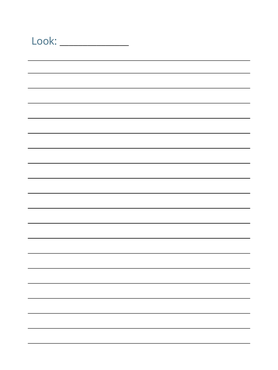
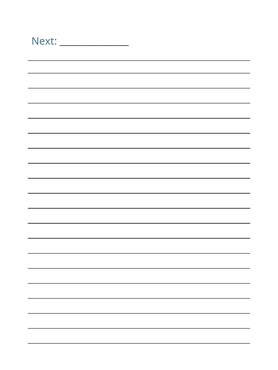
Look: Look -> Next (44, 41)
